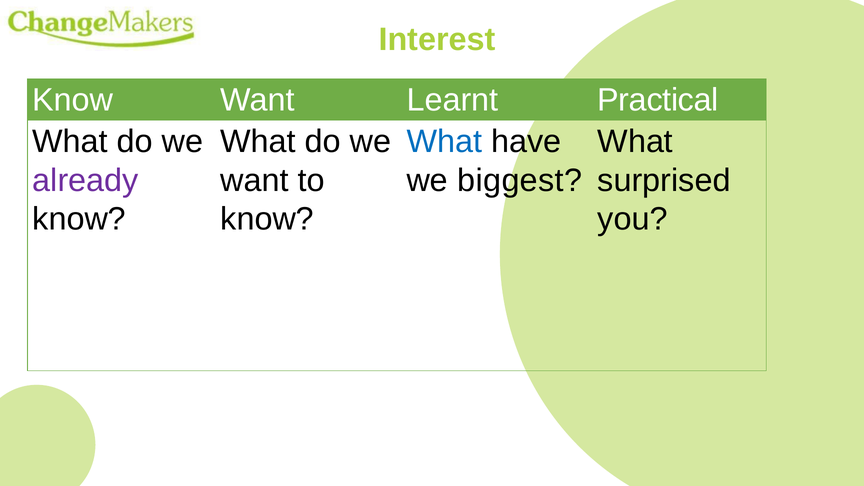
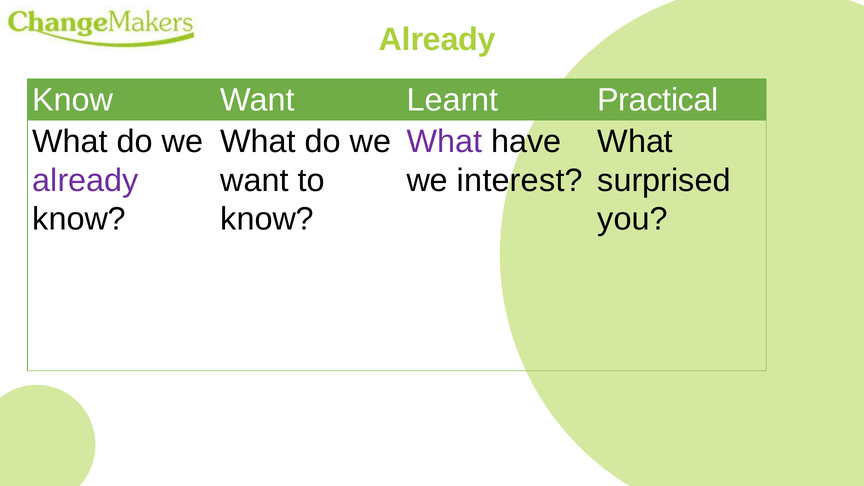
Interest: Interest -> Already (437, 39)
What colour: blue -> purple (444, 142)
biggest: biggest -> interest (520, 180)
